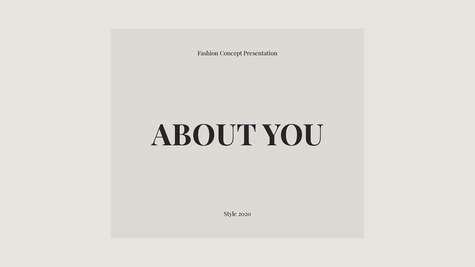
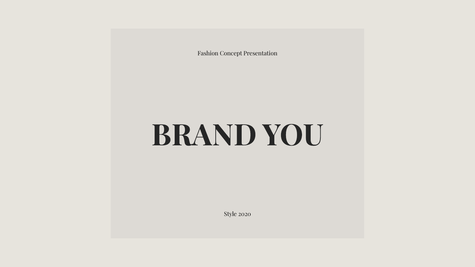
ABOUT: ABOUT -> BRAND (204, 136)
